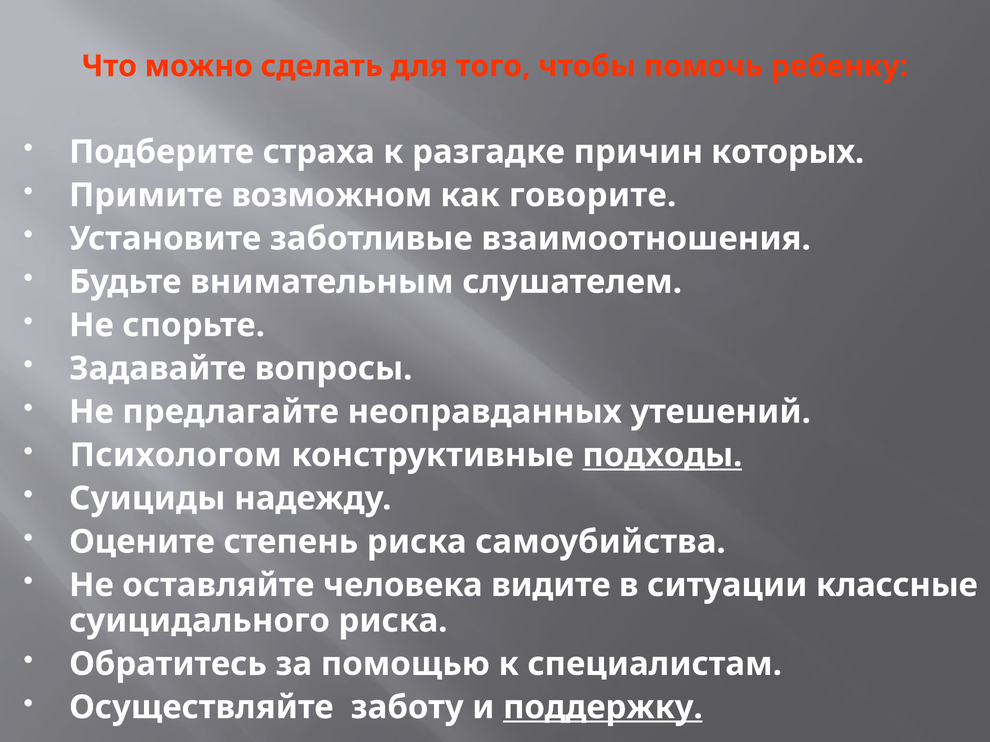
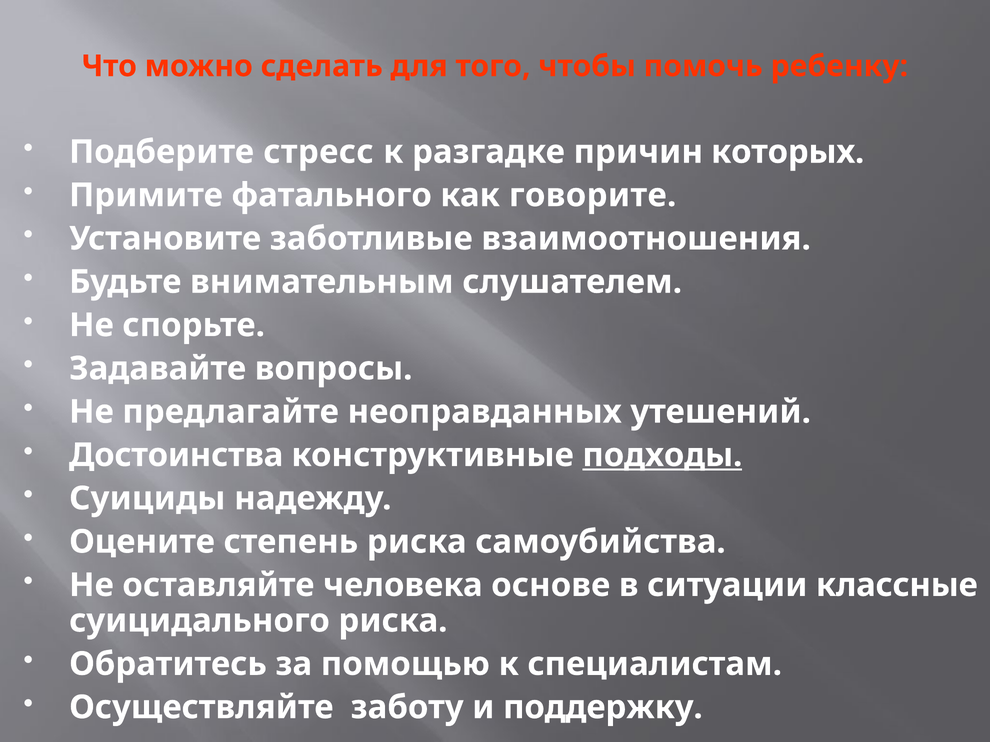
страха: страха -> стресс (318, 152)
возможном: возможном -> фатального (332, 195)
Психологом: Психологом -> Достоинства (176, 455)
видите: видите -> основе (551, 585)
поддержку underline: present -> none (603, 708)
